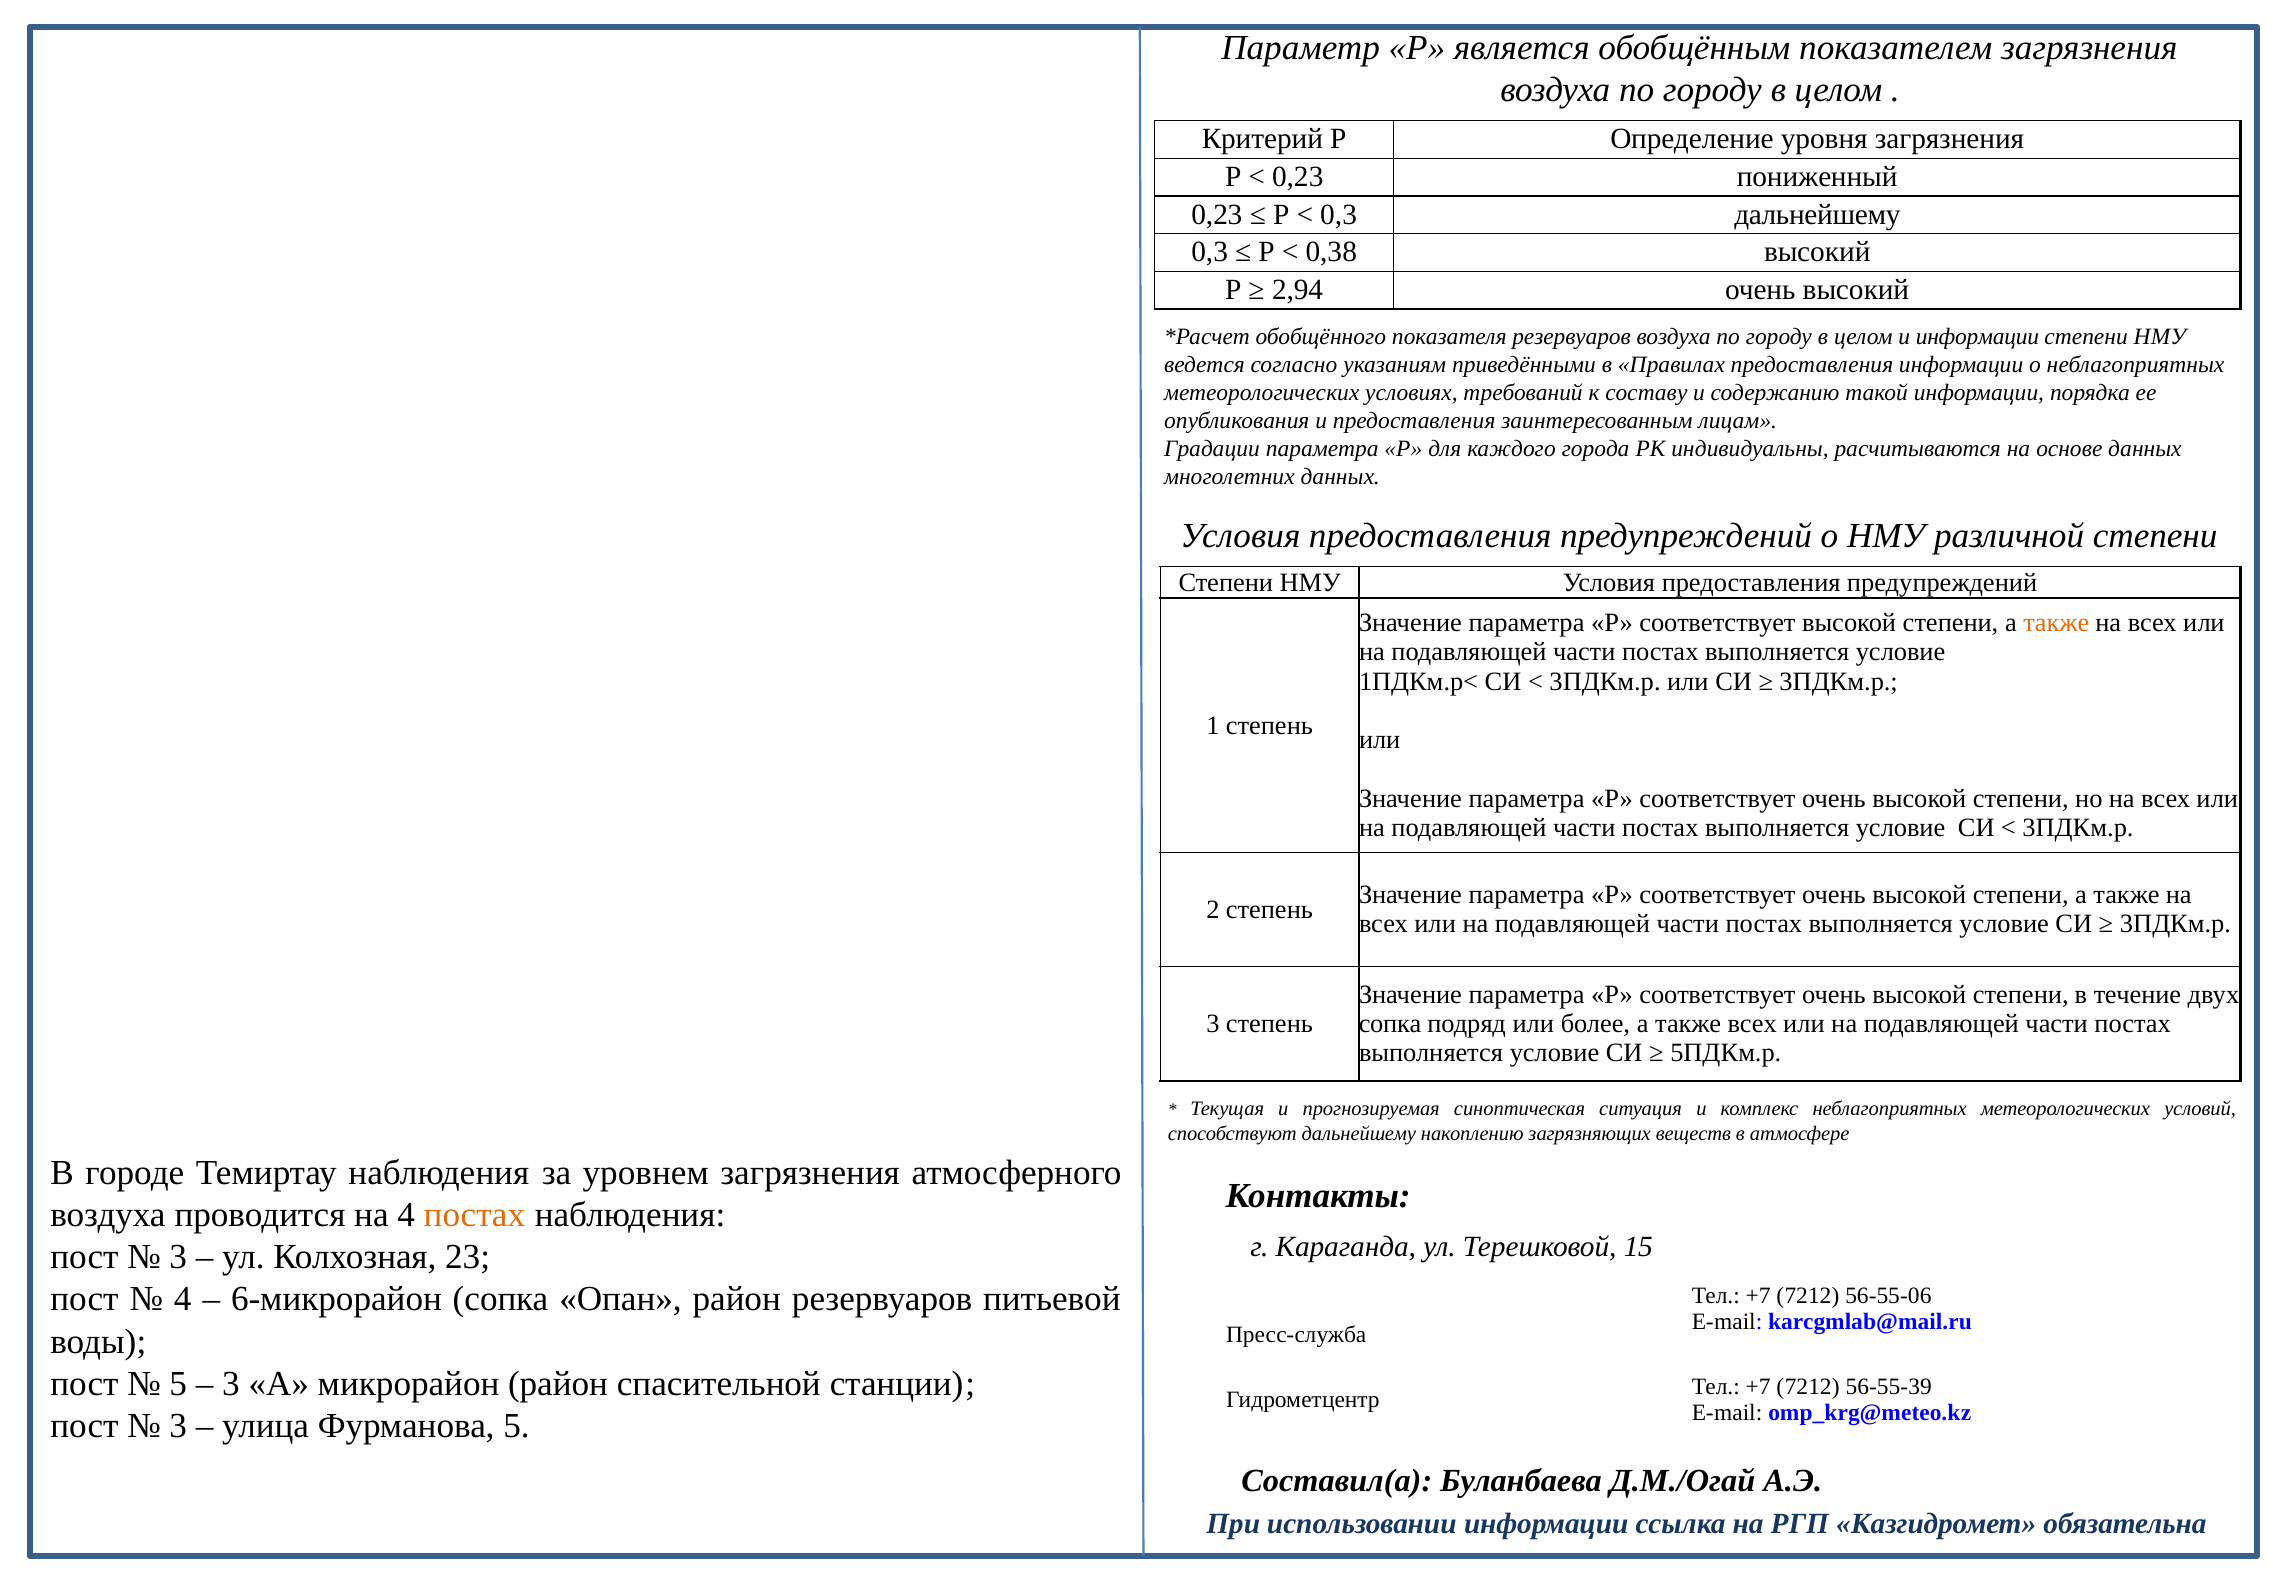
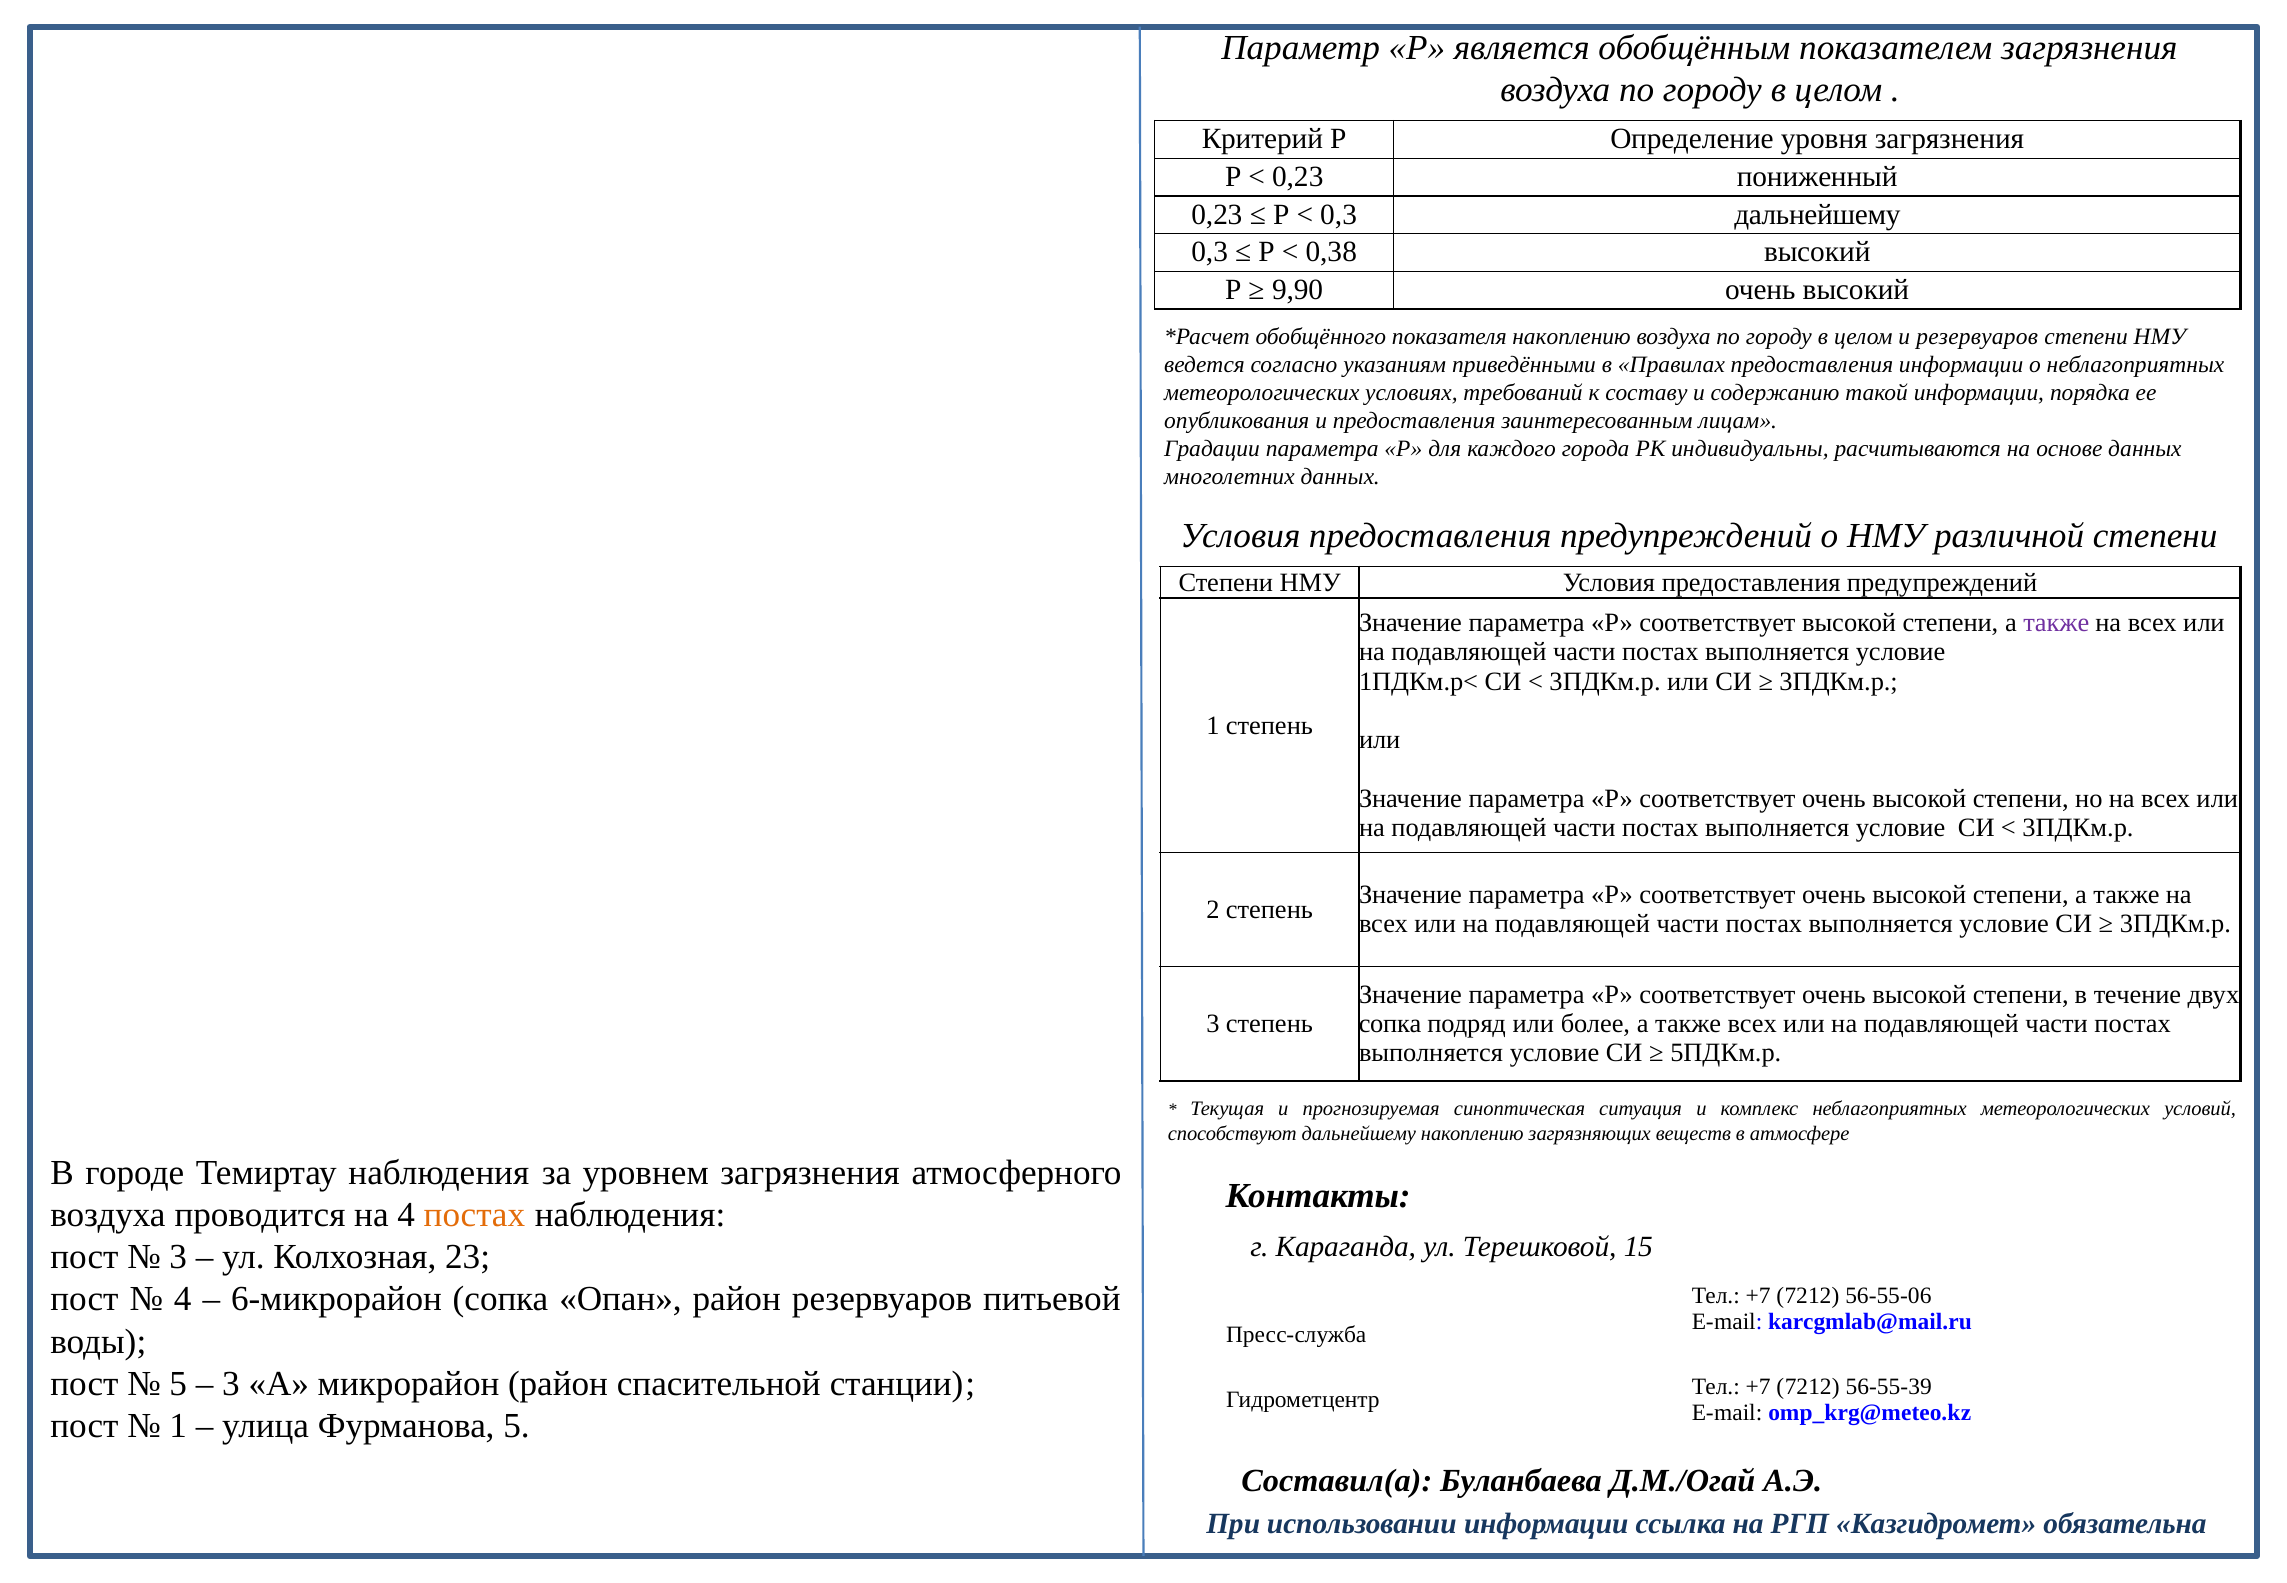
2,94: 2,94 -> 9,90 (1297, 290)
показателя резервуаров: резервуаров -> накоплению (1572, 337)
и информации: информации -> резервуаров (1977, 337)
также colour: orange -> purple (2056, 623)
3: 3 -> 1 (178, 1426)
